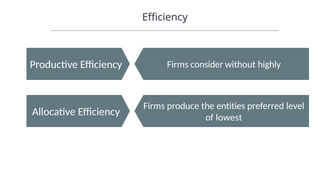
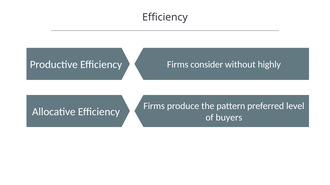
entities: entities -> pattern (231, 106)
lowest: lowest -> buyers (229, 118)
